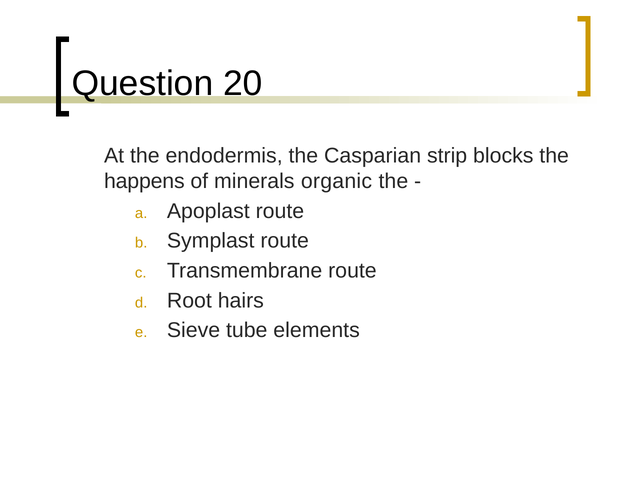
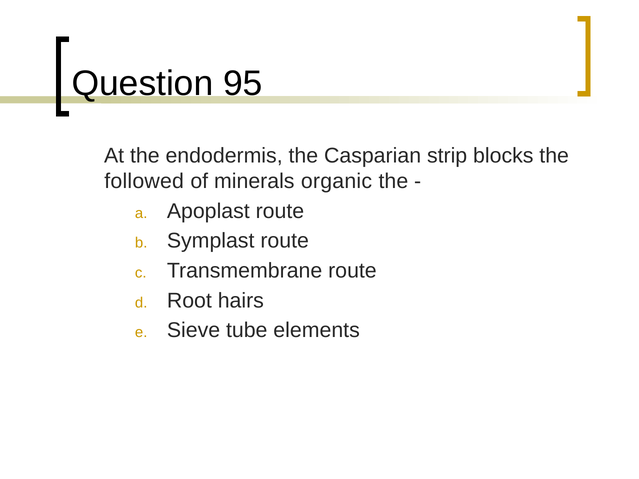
20: 20 -> 95 (243, 83)
happens: happens -> followed (144, 181)
